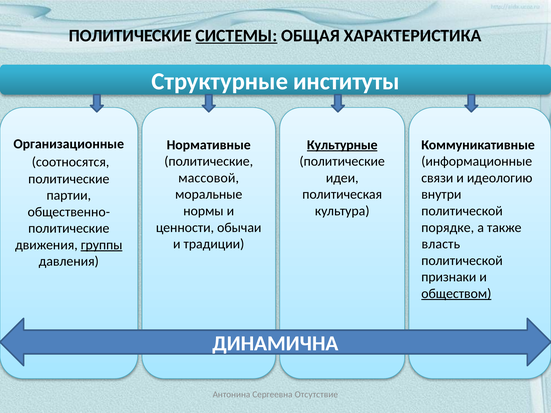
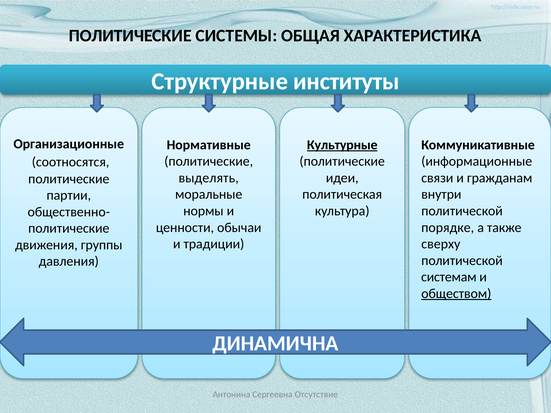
СИСТЕМЫ underline: present -> none (236, 36)
массовой: массовой -> выделять (209, 178)
идеологию: идеологию -> гражданам (500, 178)
власть: власть -> сверху (441, 244)
группы underline: present -> none (102, 245)
признаки: признаки -> системам (449, 277)
